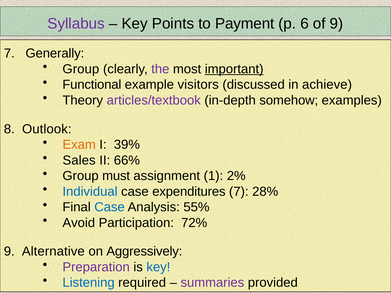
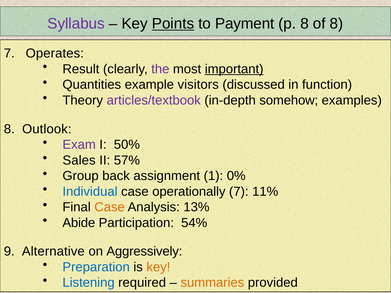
Points underline: none -> present (173, 24)
p 6: 6 -> 8 (304, 24)
of 9: 9 -> 8 (336, 24)
Generally: Generally -> Operates (55, 53)
Group: Group -> Result (81, 69)
Functional: Functional -> Quantities (92, 85)
achieve: achieve -> function (327, 85)
Exam colour: orange -> purple (79, 145)
39%: 39% -> 50% (127, 145)
66%: 66% -> 57% (127, 160)
must: must -> back (116, 176)
2%: 2% -> 0% (236, 176)
expenditures: expenditures -> operationally (189, 192)
28%: 28% -> 11% (265, 192)
Case colour: blue -> orange (110, 207)
55%: 55% -> 13% (196, 207)
Avoid: Avoid -> Abide (79, 223)
72%: 72% -> 54% (194, 223)
Preparation colour: purple -> blue (96, 267)
key colour: blue -> orange (158, 267)
summaries colour: purple -> orange (212, 283)
